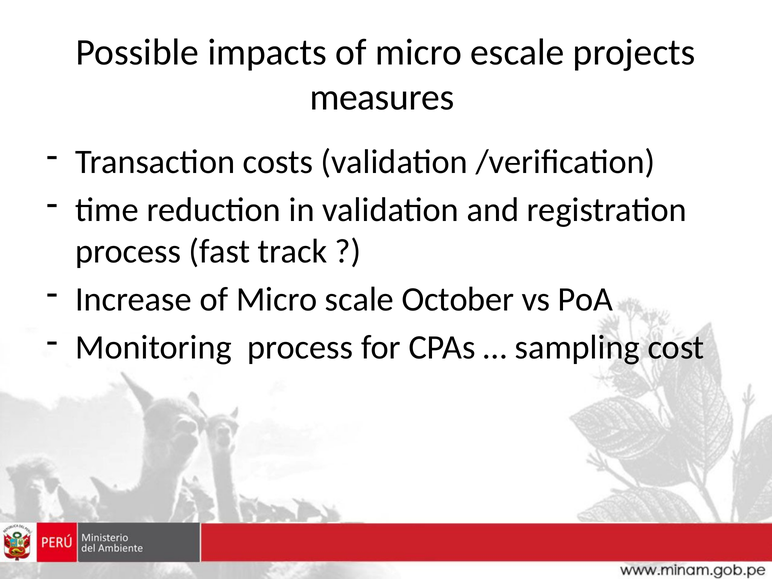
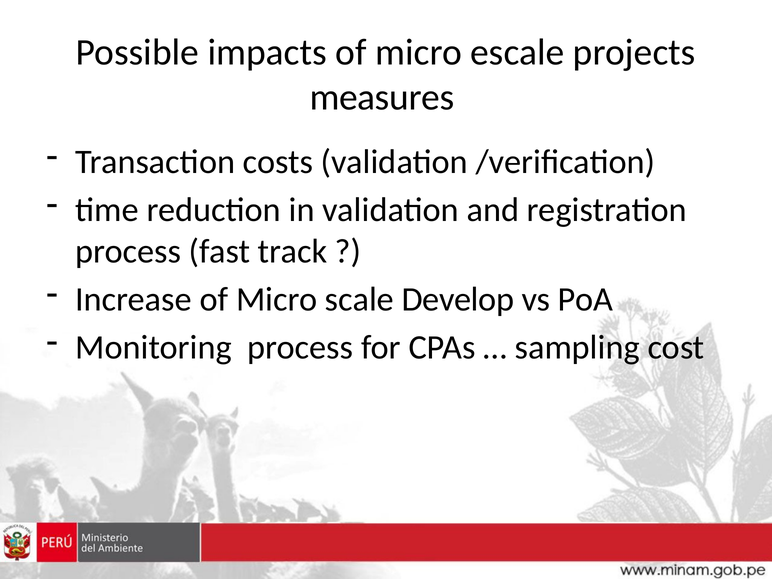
October: October -> Develop (458, 299)
